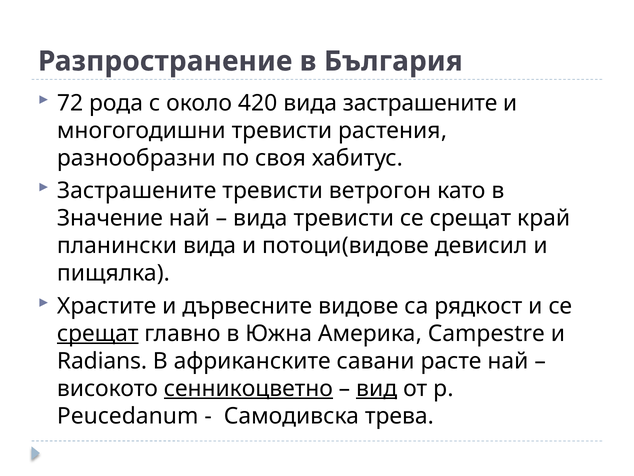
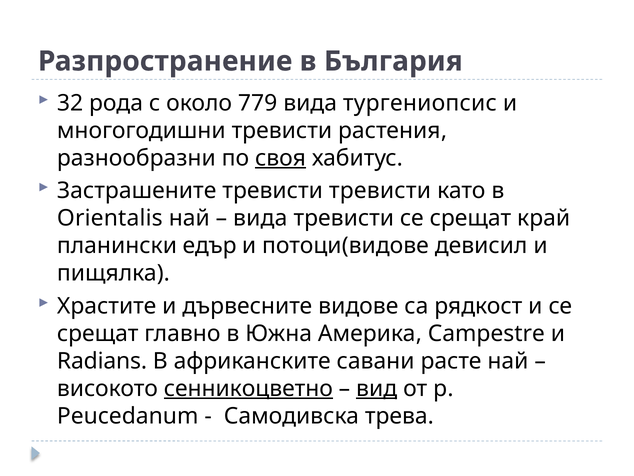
72: 72 -> 32 (70, 103)
420: 420 -> 779 (258, 103)
вида застрашените: застрашените -> тургениопсис (420, 103)
своя underline: none -> present (281, 158)
тревисти ветрогон: ветрогон -> тревисти (380, 191)
Значение: Значение -> Orientalis (110, 218)
планински вида: вида -> едър (210, 246)
срещат underline: present -> none (98, 333)
